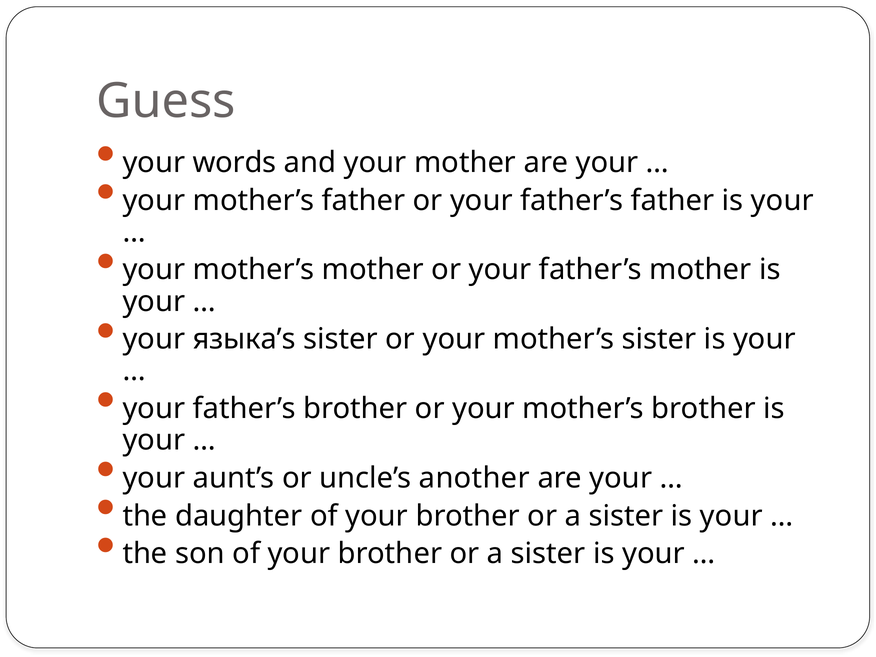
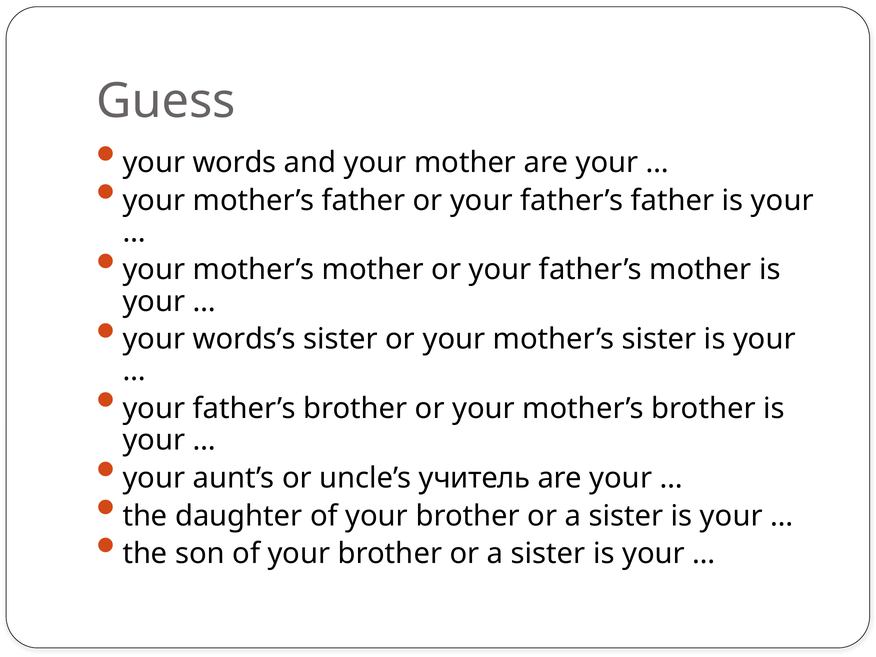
языка’s: языка’s -> words’s (244, 339)
another: another -> учитель (475, 478)
